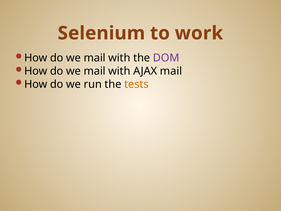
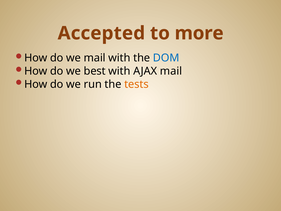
Selenium: Selenium -> Accepted (101, 33)
work: work -> more (199, 33)
DOM colour: purple -> blue (166, 58)
mail: mail -> best (95, 71)
